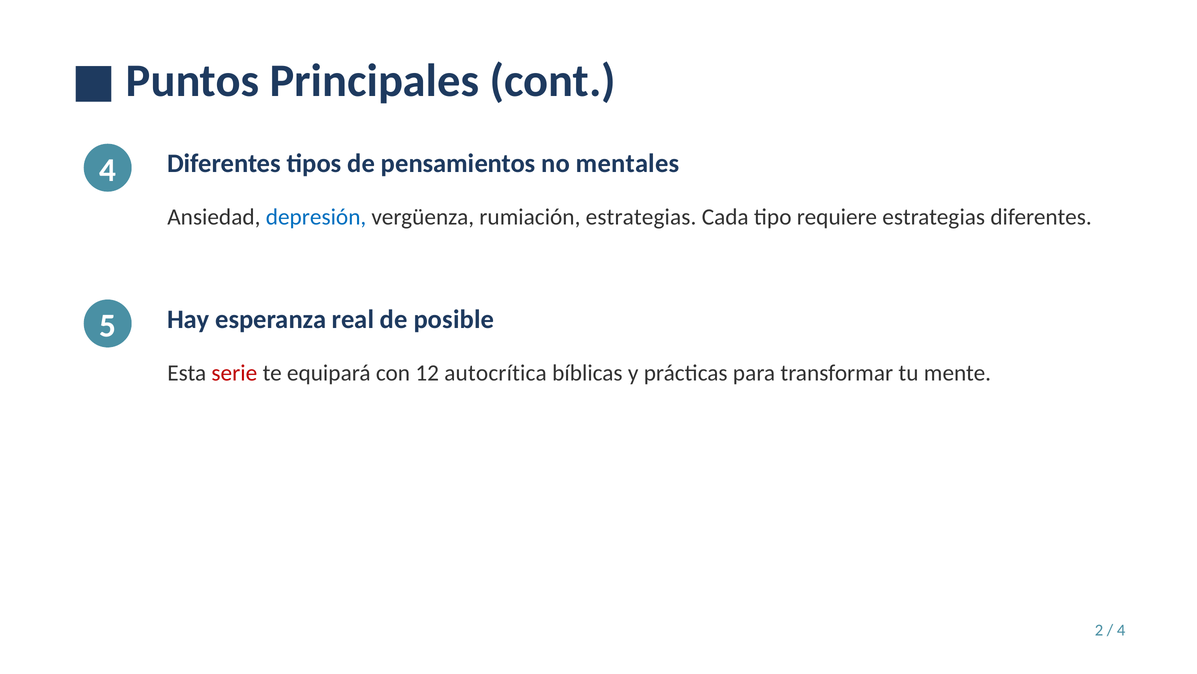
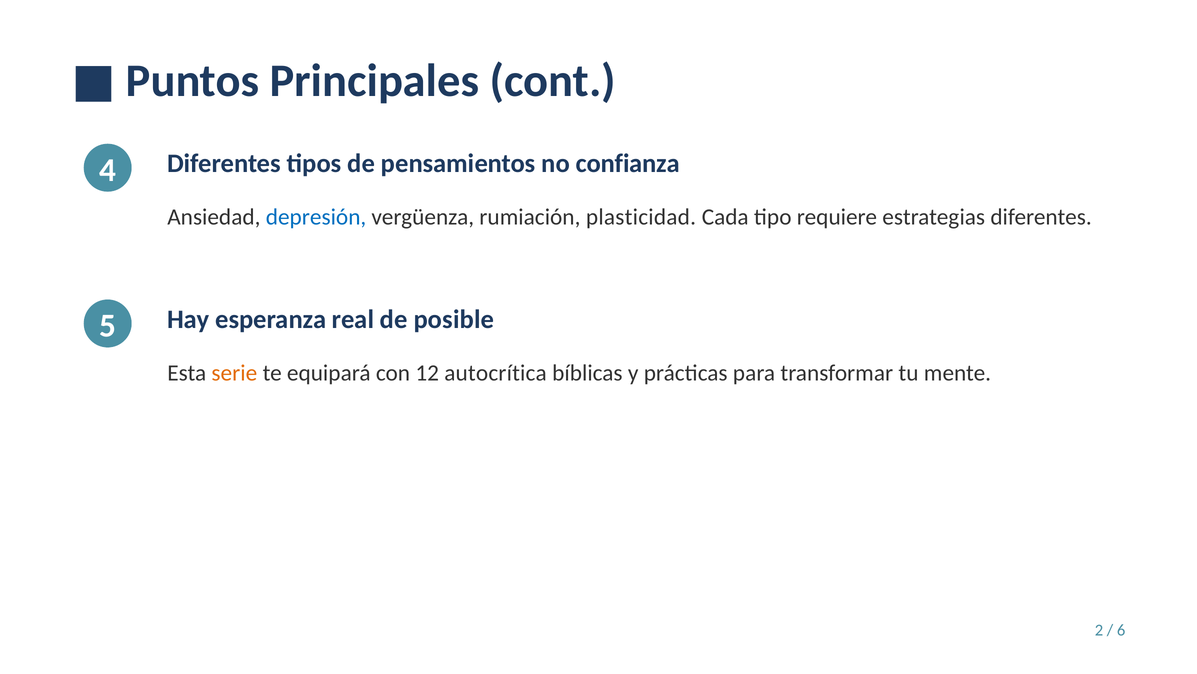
mentales: mentales -> confianza (628, 163)
rumiación estrategias: estrategias -> plasticidad (641, 217)
serie colour: red -> orange (234, 373)
4: 4 -> 6 (1121, 630)
